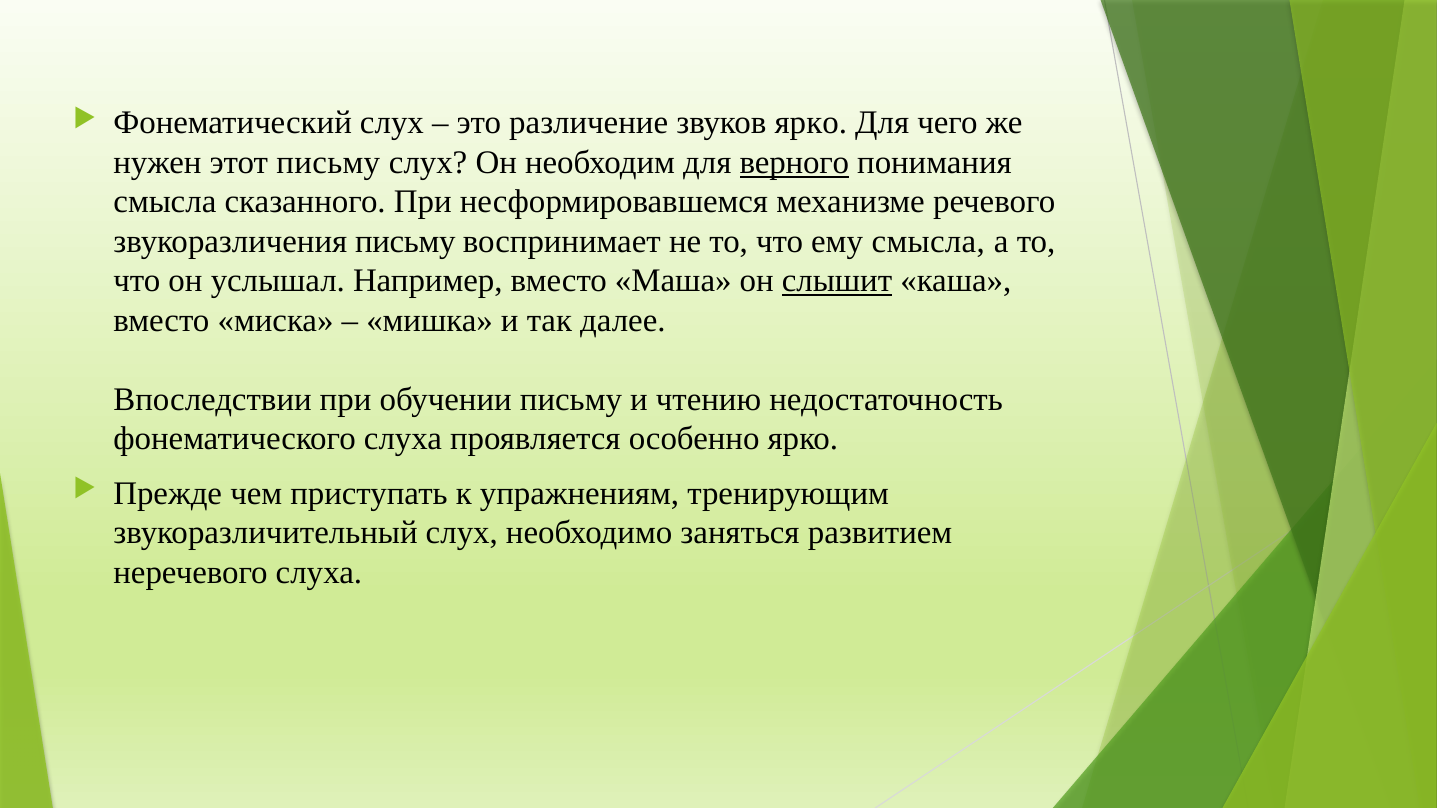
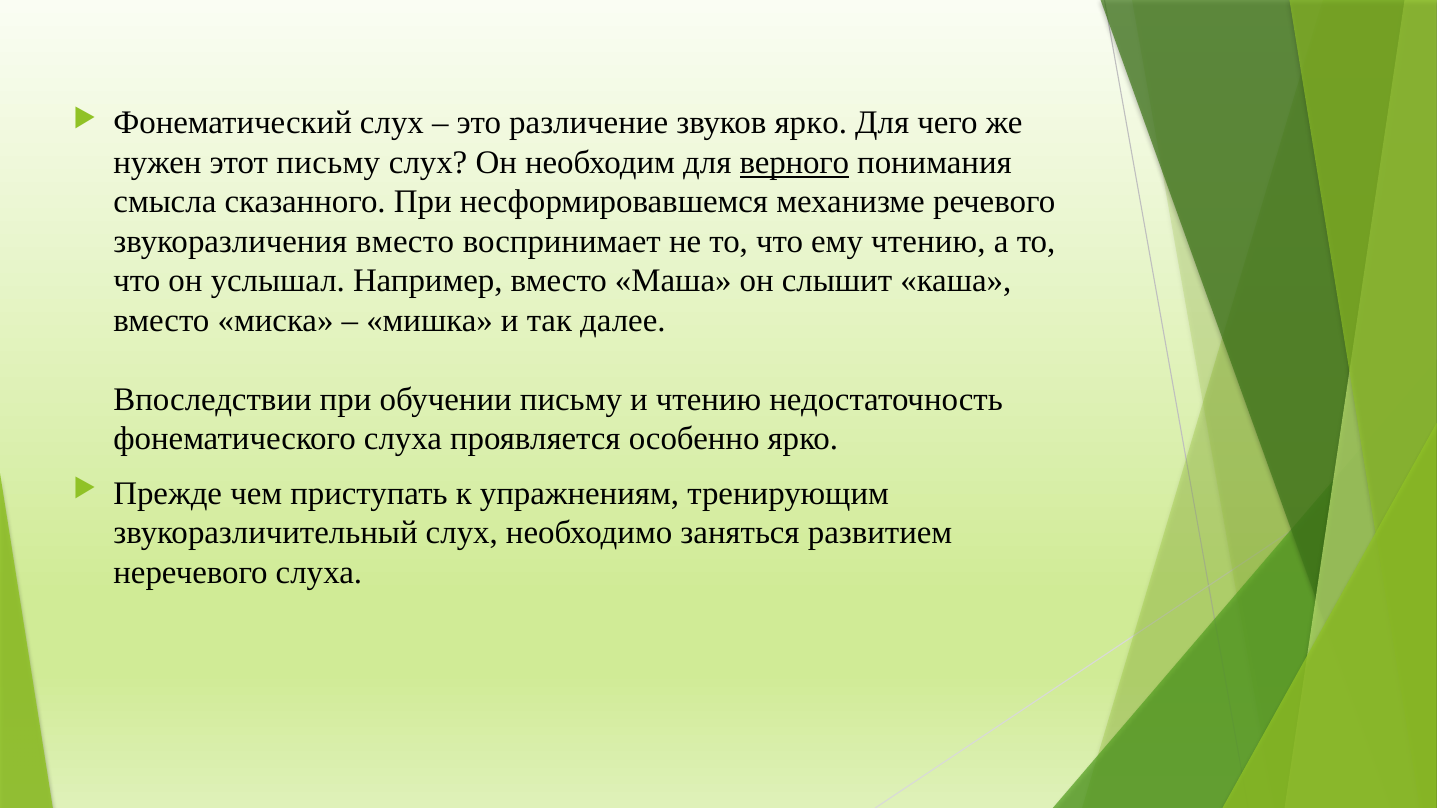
звукоразличения письму: письму -> вместо (405, 242)
ему смысла: смысла -> чтению (928, 242)
слышит underline: present -> none (837, 281)
